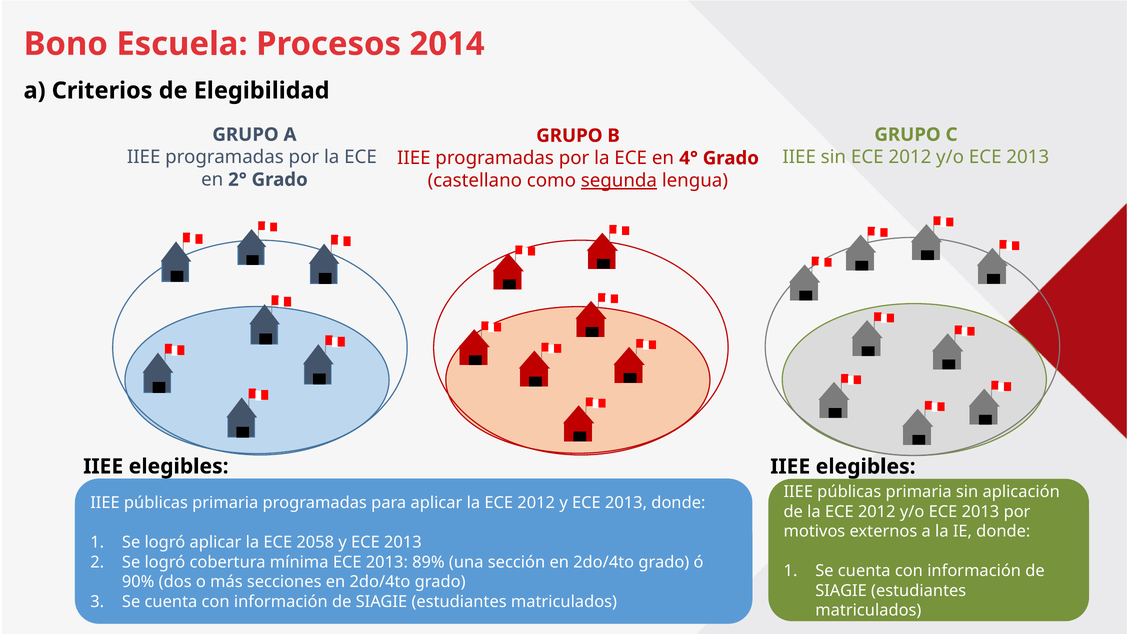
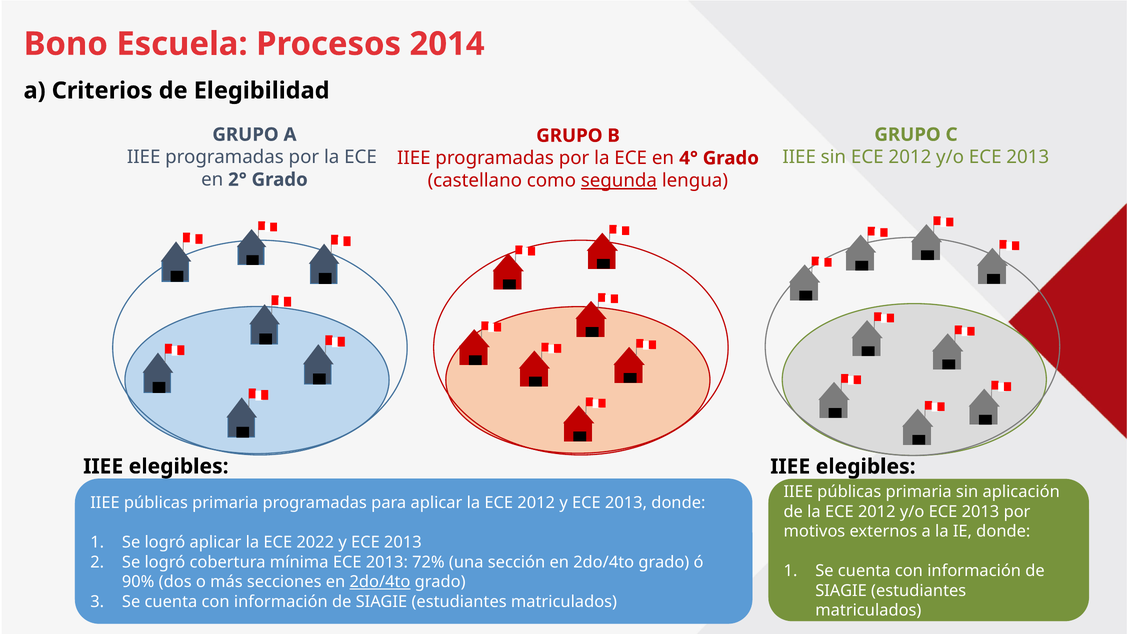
2058: 2058 -> 2022 (315, 542)
89%: 89% -> 72% (428, 562)
2do/4to underline: none -> present (380, 582)
